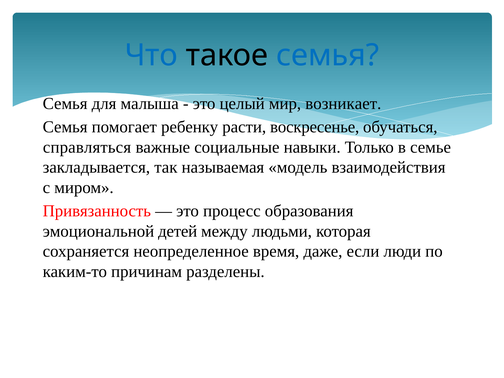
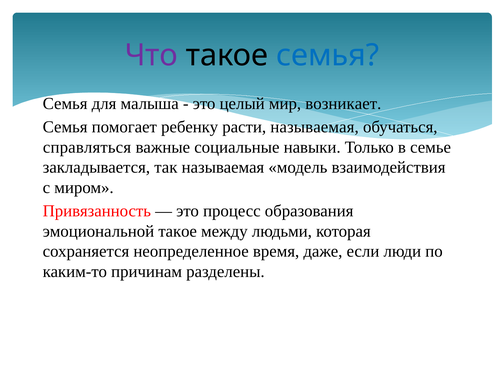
Что colour: blue -> purple (151, 55)
расти воскресенье: воскресенье -> называемая (315, 127)
эмоциональной детей: детей -> такое (178, 231)
